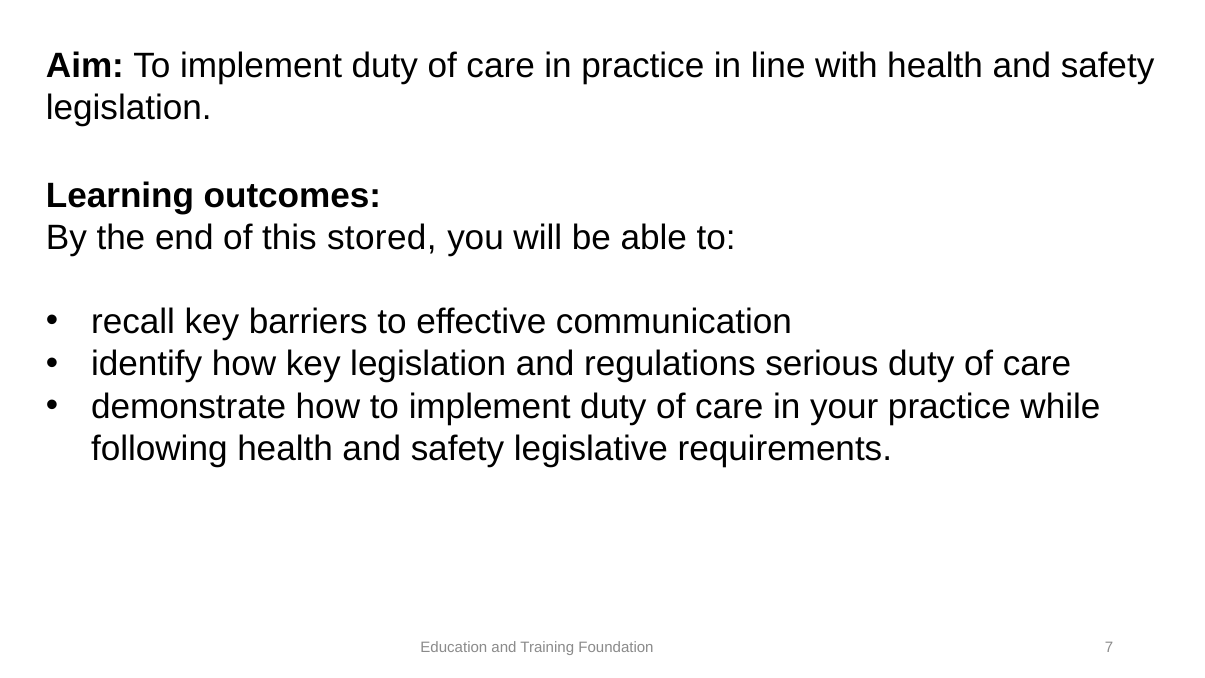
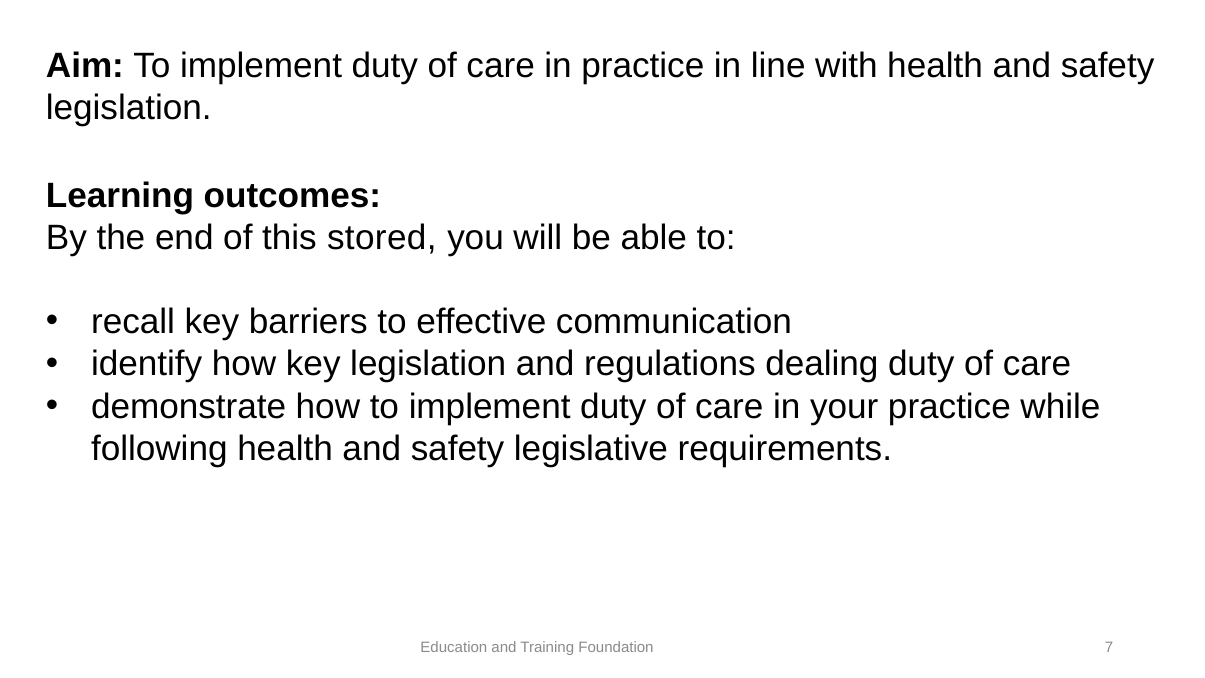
serious: serious -> dealing (822, 364)
